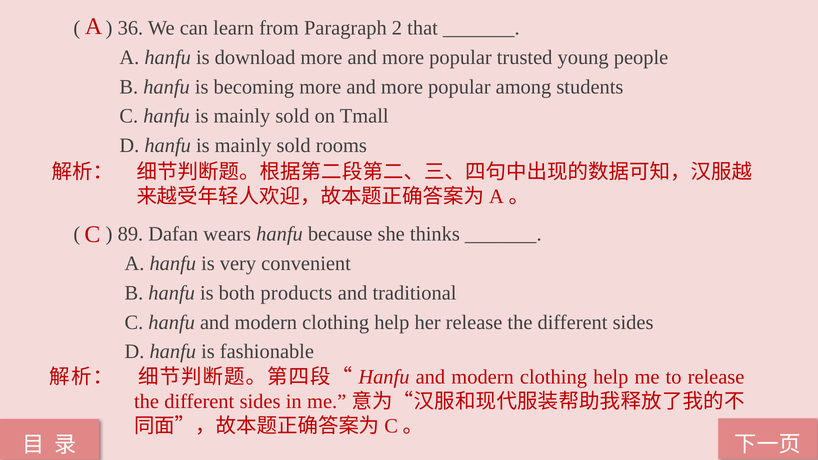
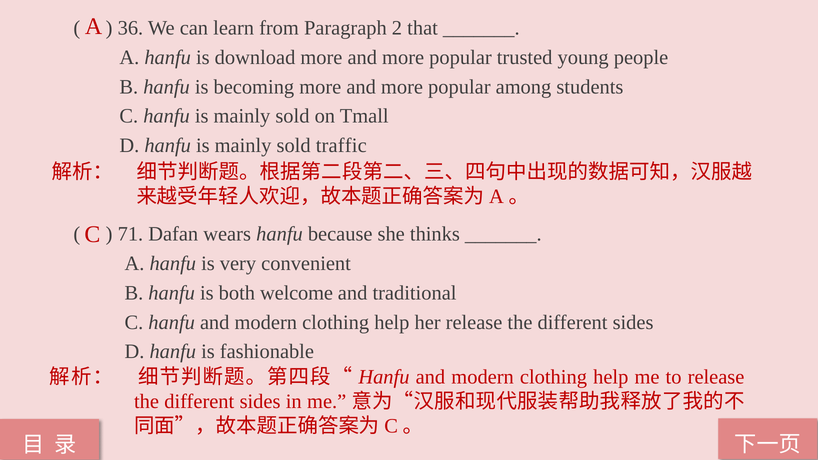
rooms: rooms -> traffic (341, 146)
89: 89 -> 71 (130, 234)
products: products -> welcome (297, 293)
